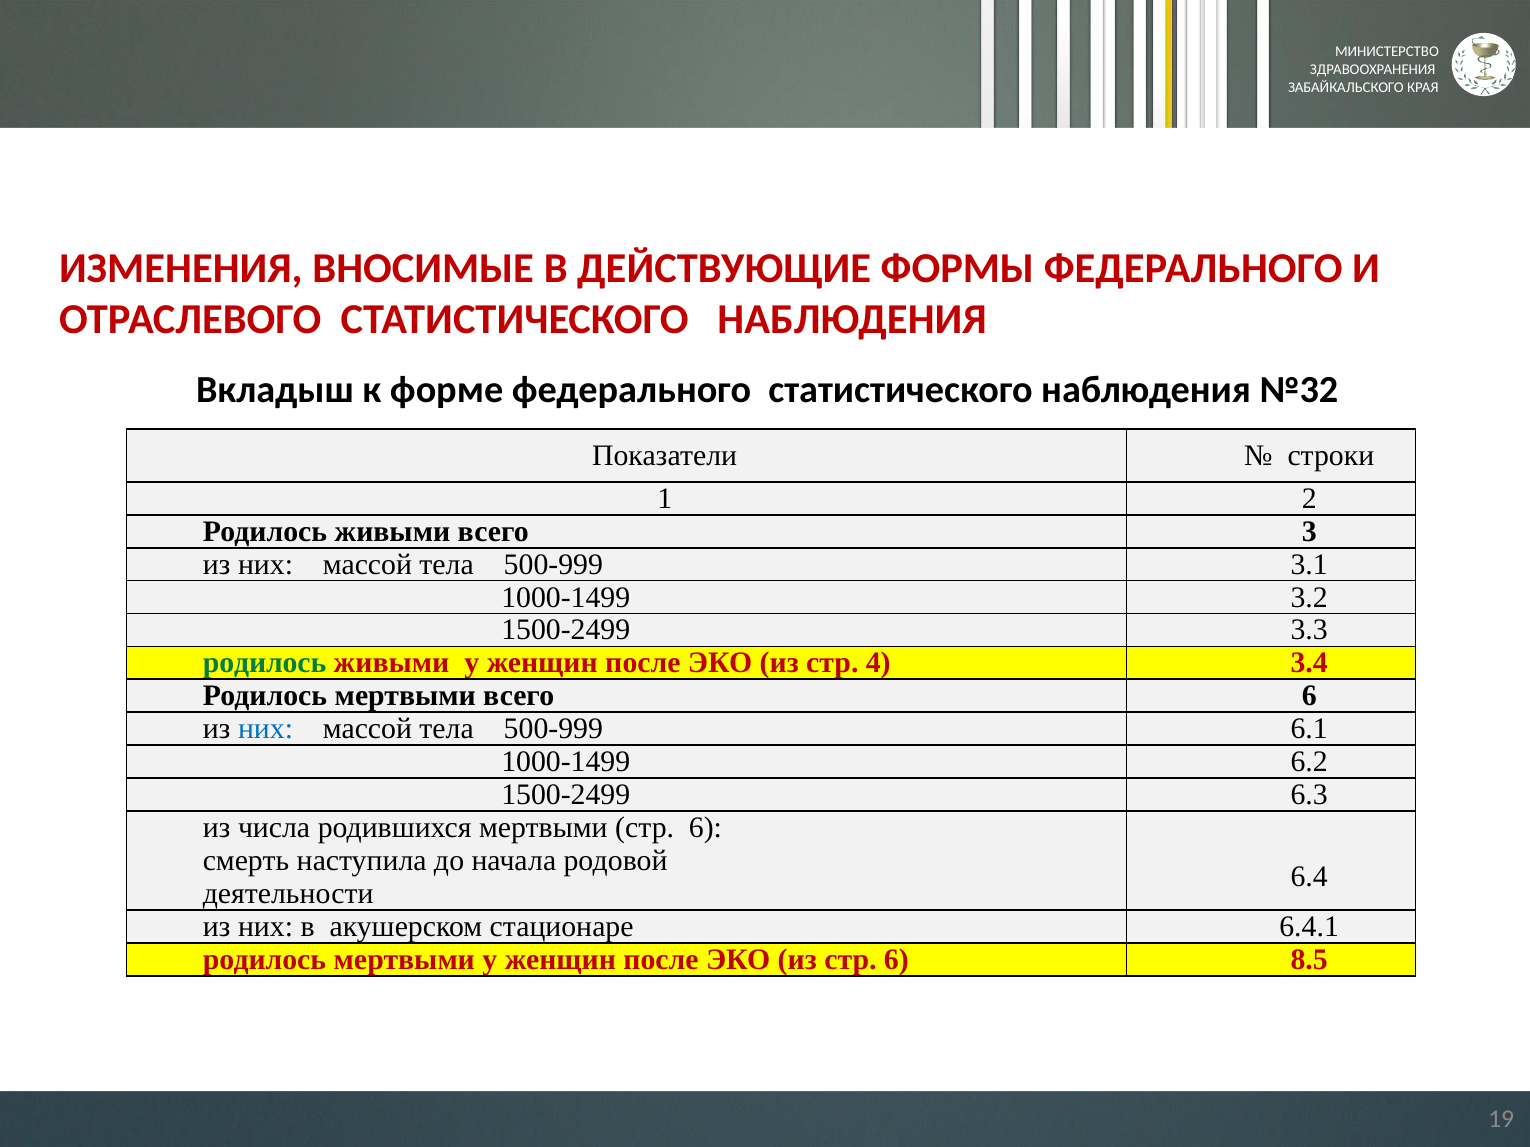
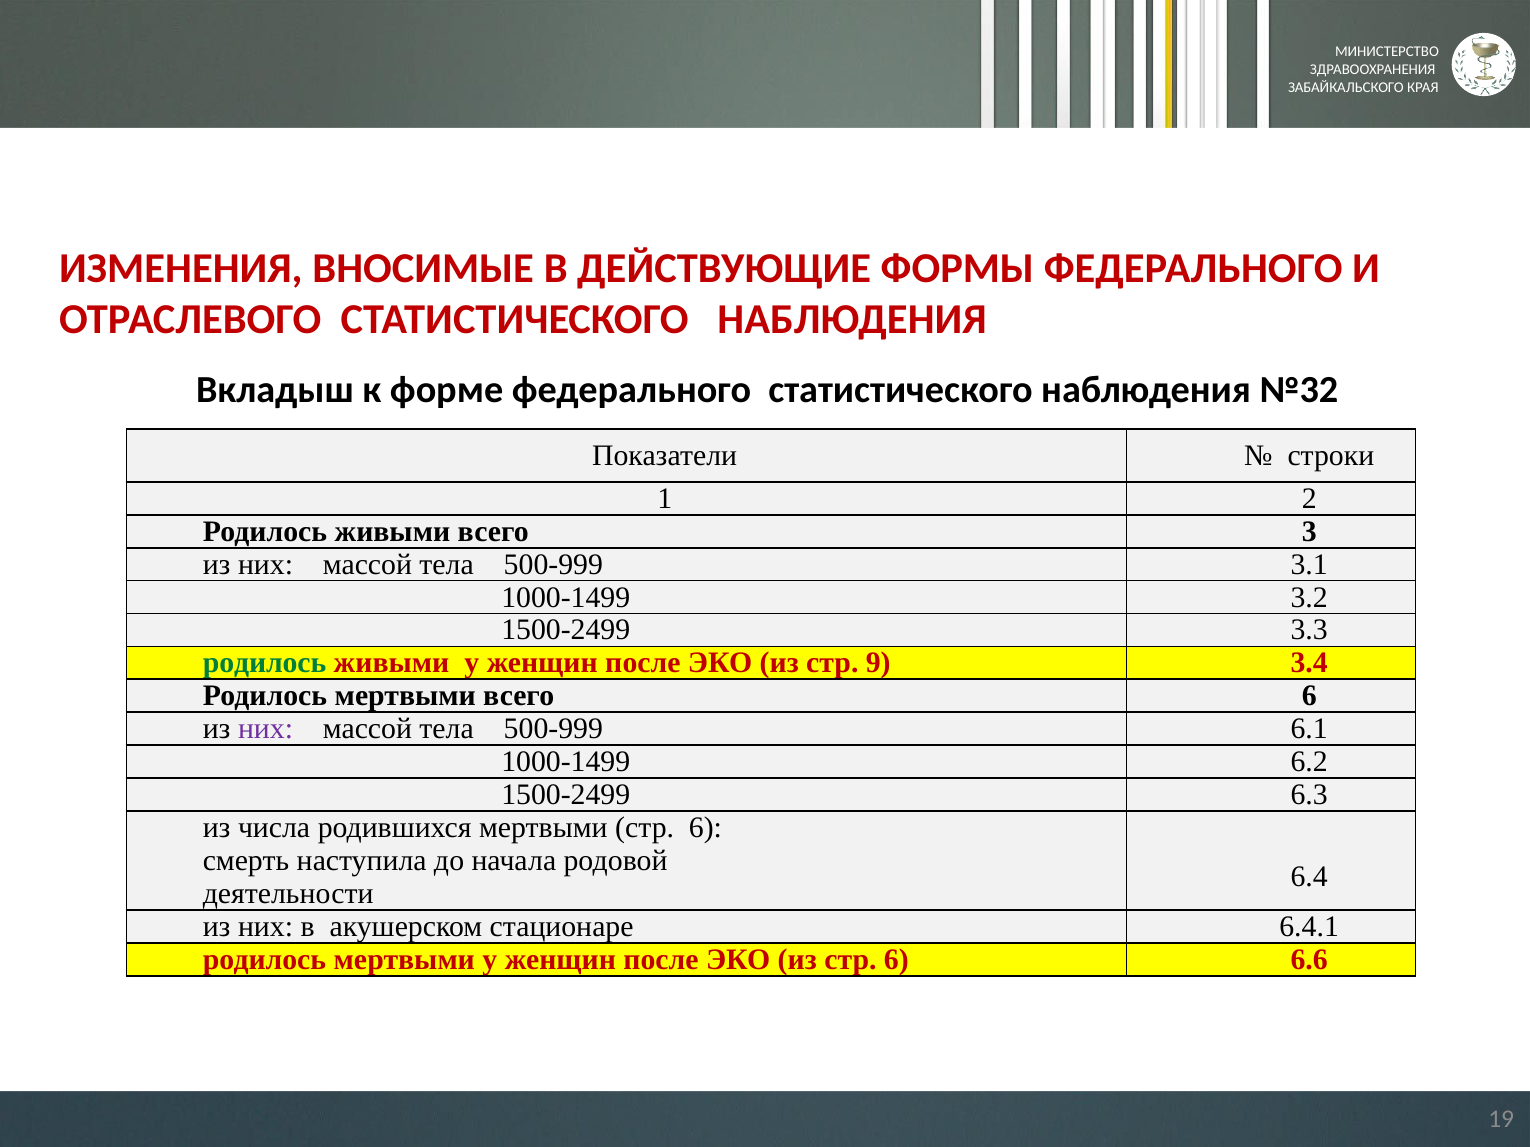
4: 4 -> 9 (878, 663)
них colour: blue -> purple (266, 729)
8.5: 8.5 -> 6.6 (1309, 960)
